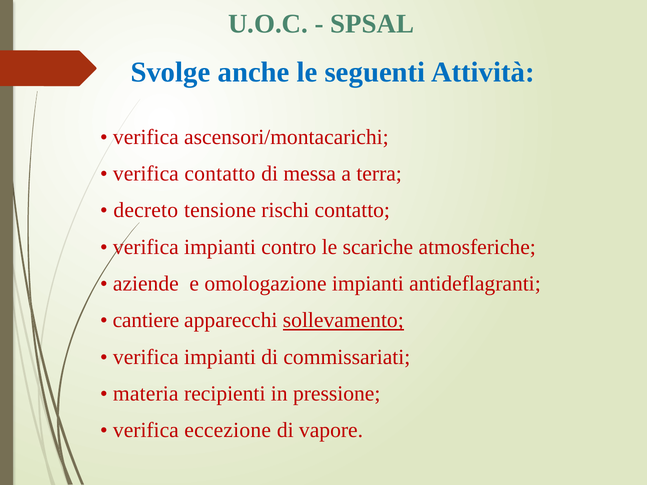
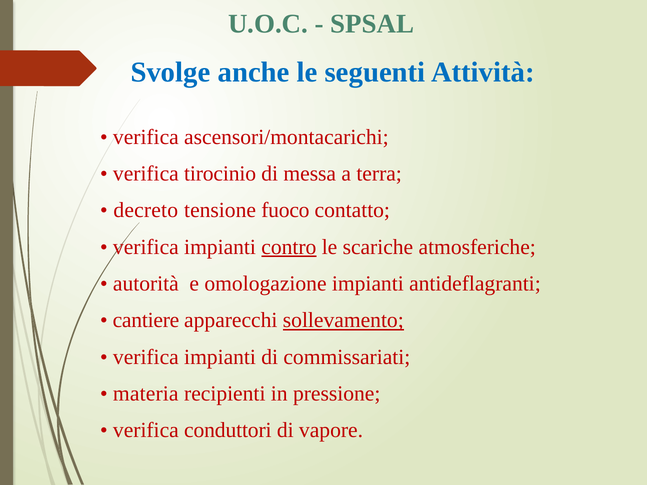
verifica contatto: contatto -> tirocinio (220, 174)
rischi: rischi -> fuoco (285, 210)
contro underline: none -> present (289, 247)
aziende: aziende -> autorità (146, 284)
eccezione: eccezione -> conduttori (228, 431)
